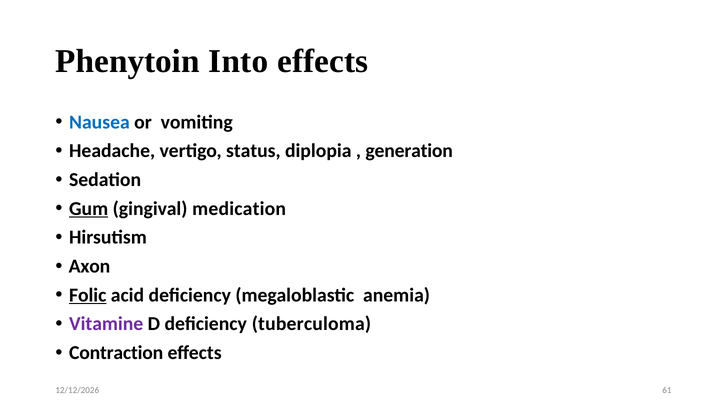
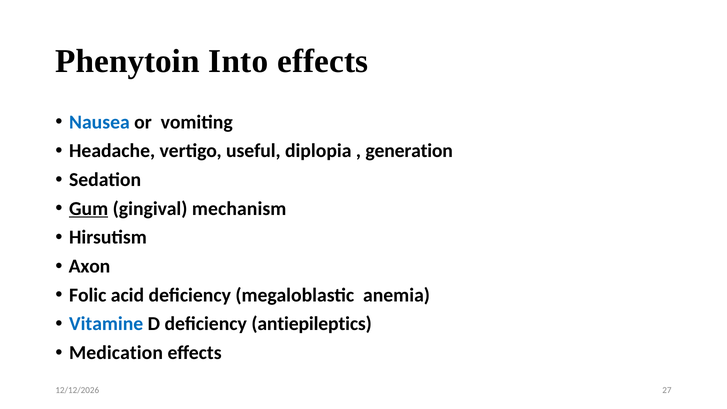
status: status -> useful (253, 151)
medication: medication -> mechanism (239, 209)
Folic underline: present -> none (88, 295)
Vitamine colour: purple -> blue (106, 324)
tuberculoma: tuberculoma -> antiepileptics (312, 324)
Contraction: Contraction -> Medication (116, 353)
61: 61 -> 27 (667, 390)
